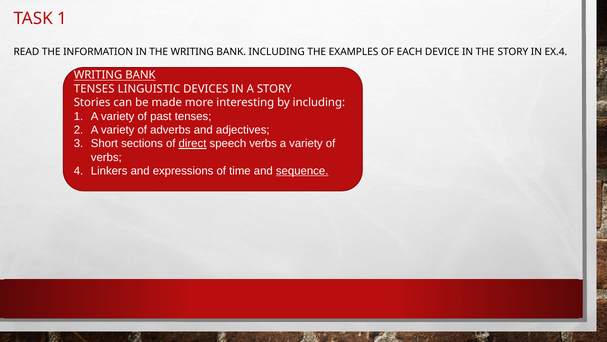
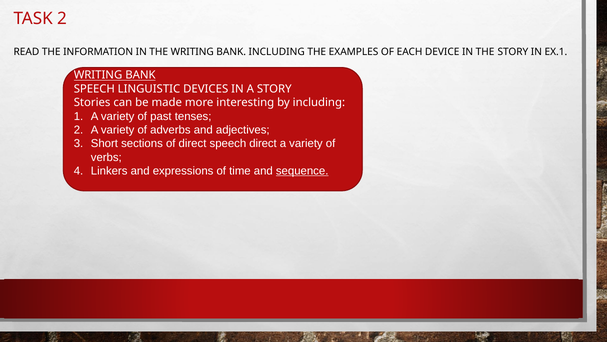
TASK 1: 1 -> 2 (62, 19)
EX.4: EX.4 -> EX.1 (556, 52)
TENSES: TENSES -> SPEECH (94, 89)
direct underline: present -> none (193, 143)
speech verbs: verbs -> direct (263, 143)
